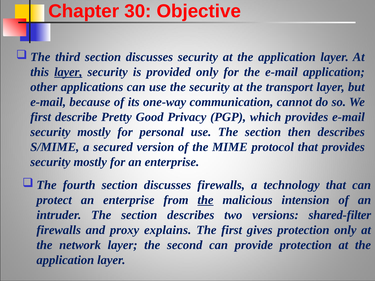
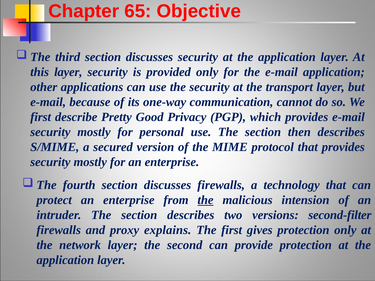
30: 30 -> 65 (138, 11)
layer underline: present -> none (68, 72)
shared-filter: shared-filter -> second-filter (340, 215)
